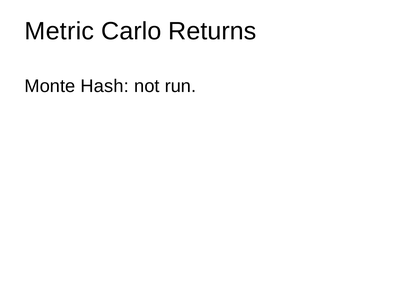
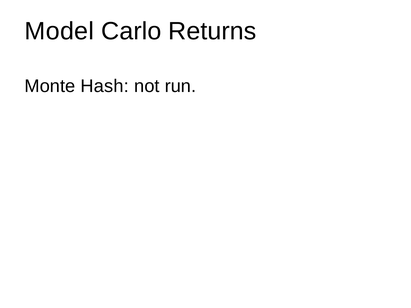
Metric: Metric -> Model (59, 31)
